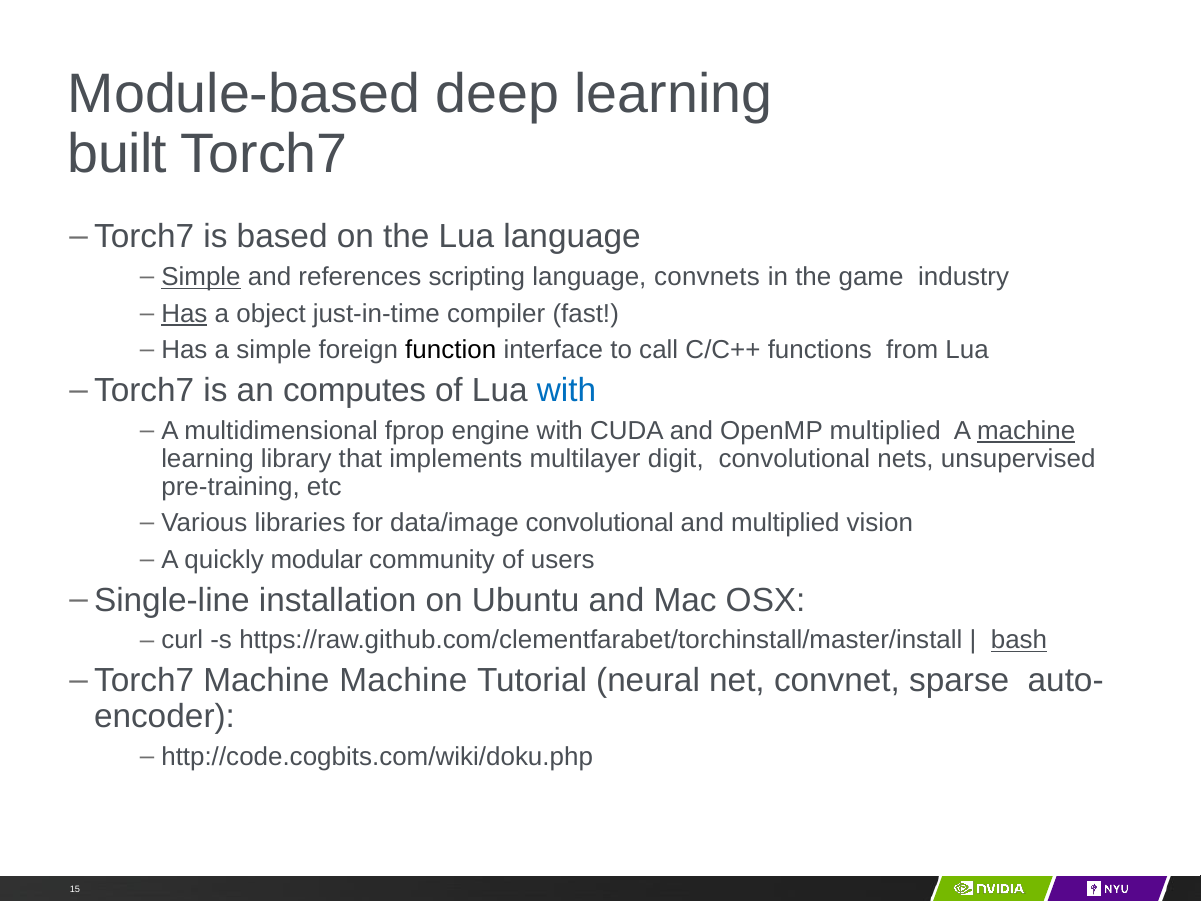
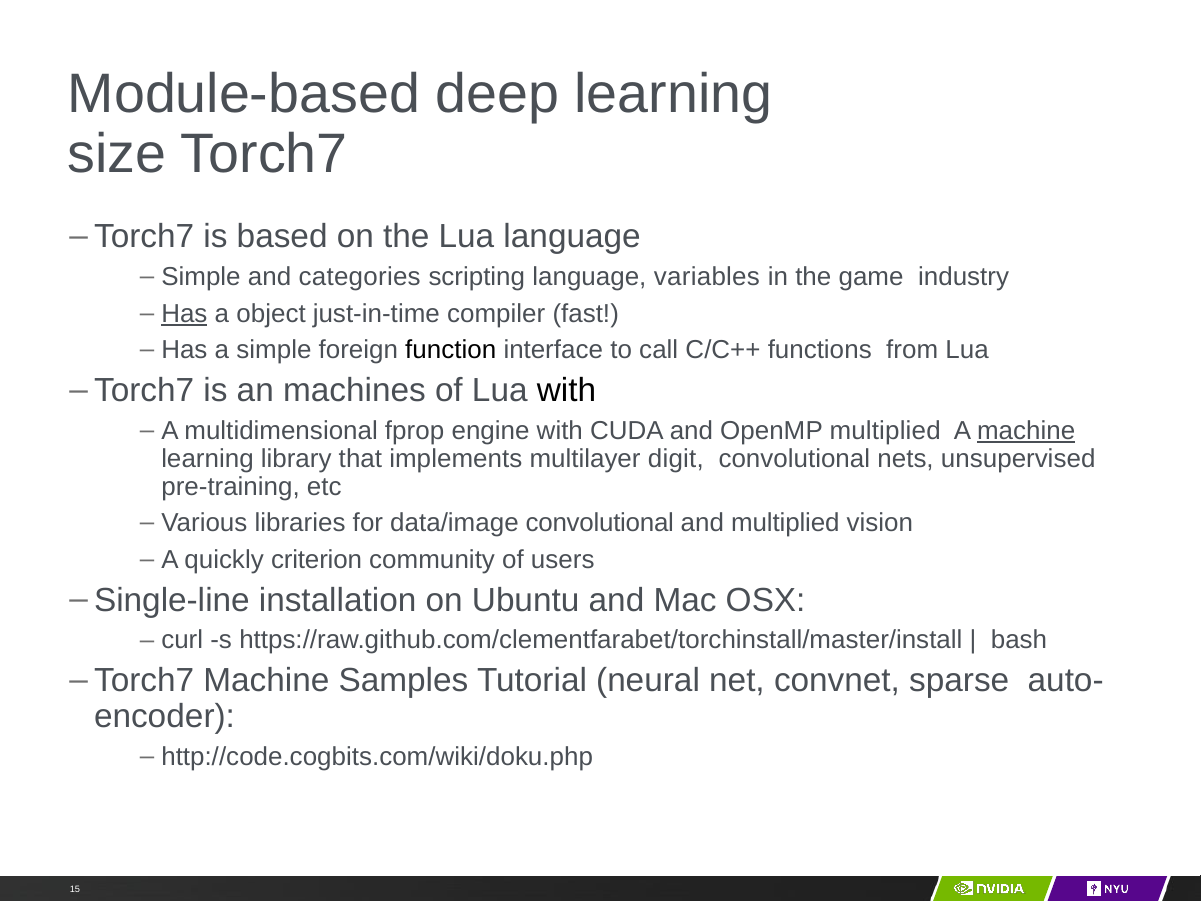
built: built -> size (117, 154)
Simple underline: present -> none (201, 277)
references: references -> categories (360, 277)
convnets: convnets -> variables (707, 277)
computes: computes -> machines (354, 390)
with colour: blue -> black (566, 390)
modular: modular -> criterion (317, 560)
bash underline: present -> none (1019, 640)
Machine Machine: Machine -> Samples (403, 681)
